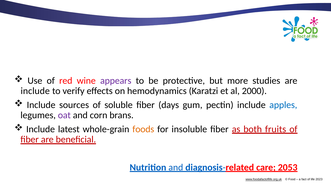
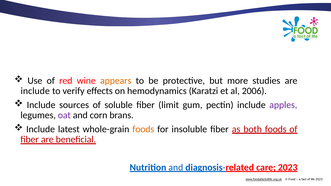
appears colour: purple -> orange (116, 81)
2000: 2000 -> 2006 (254, 91)
days: days -> limit (169, 105)
apples colour: blue -> purple (283, 105)
both fruits: fruits -> foods (276, 129)
care 2053: 2053 -> 2023 (288, 168)
